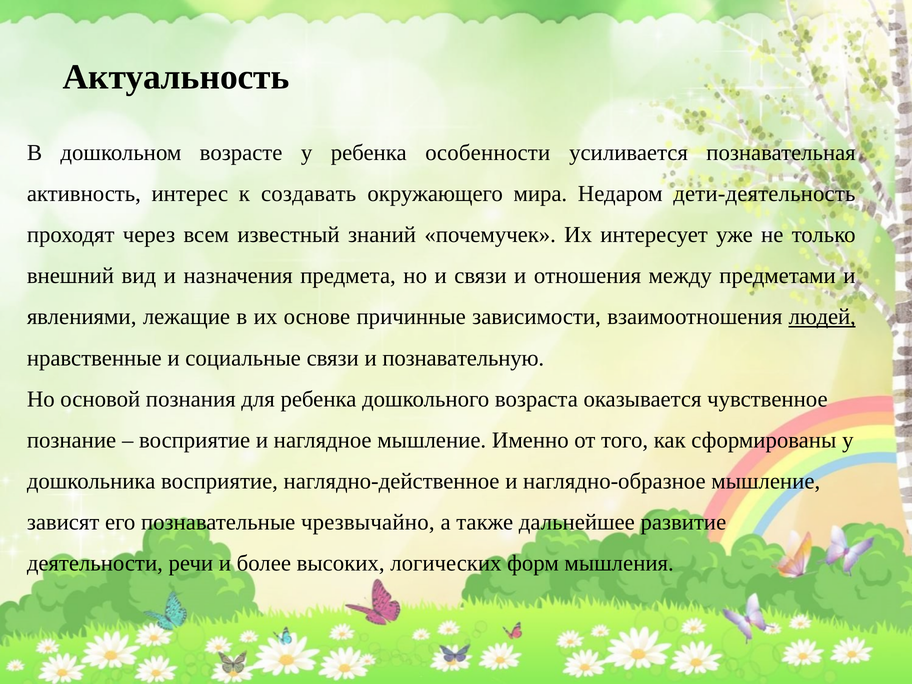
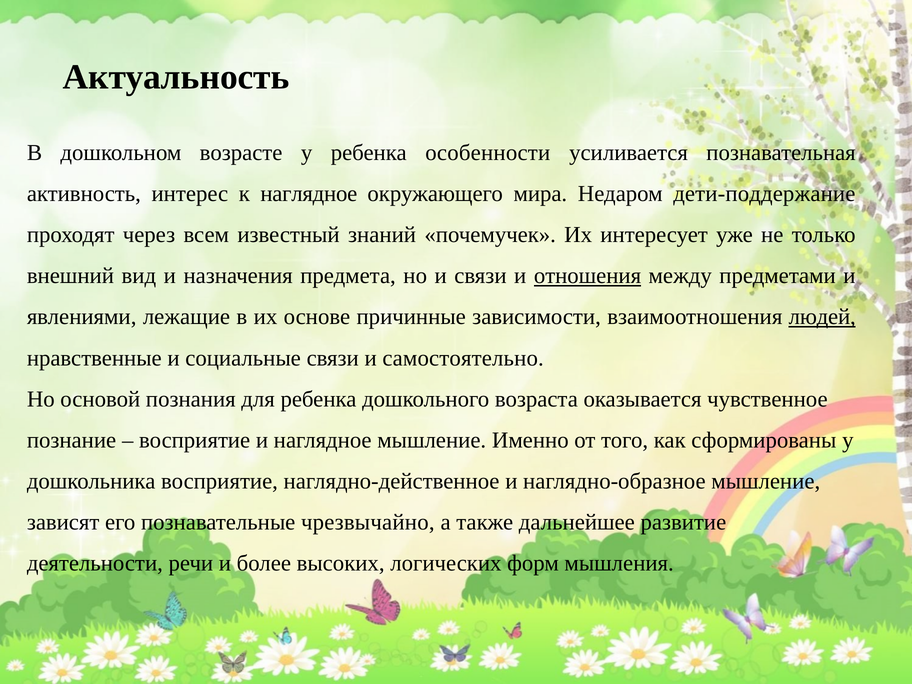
к создавать: создавать -> наглядное (309, 194)
дети-деятельность: дети-деятельность -> дети-поддержание (764, 194)
отношения underline: none -> present (588, 276)
познавательную: познавательную -> самостоятельно (463, 358)
